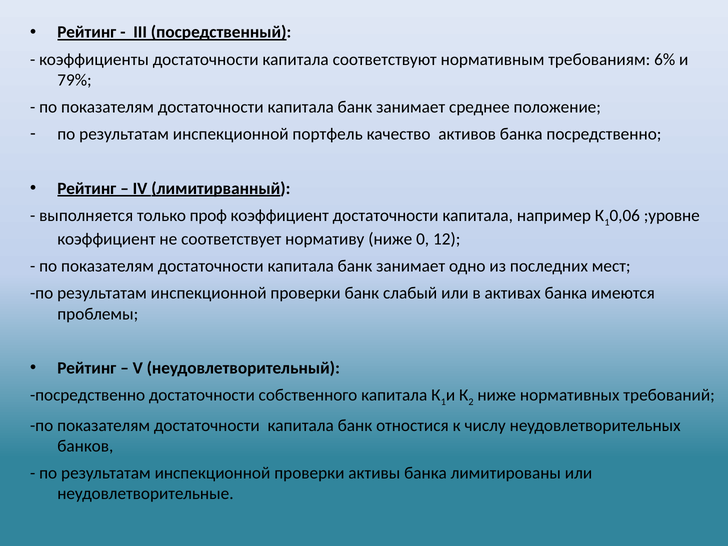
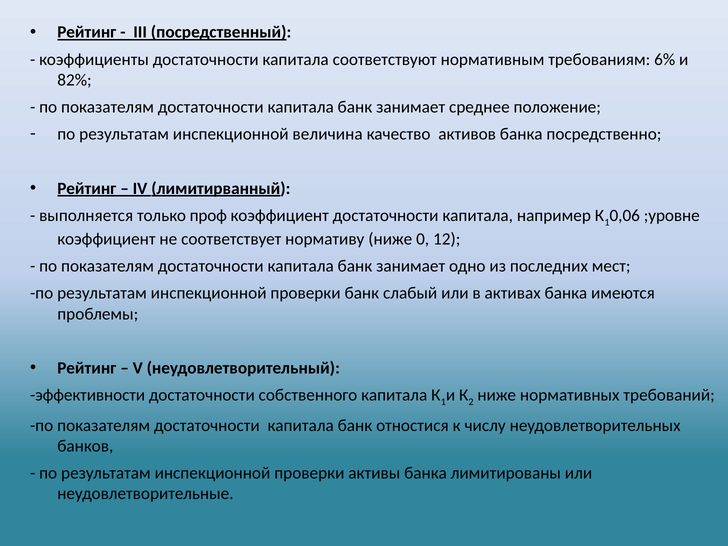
79%: 79% -> 82% (74, 80)
портфель: портфель -> величина (328, 134)
посредственно: посредственно -> эффективности (88, 395)
